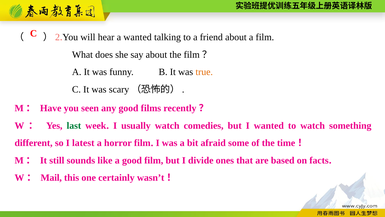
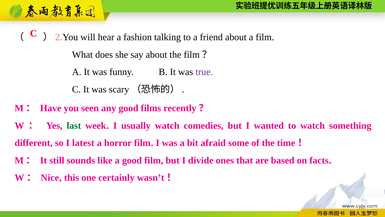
a wanted: wanted -> fashion (138, 37)
true colour: orange -> purple (204, 72)
Mail: Mail -> Nice (51, 177)
